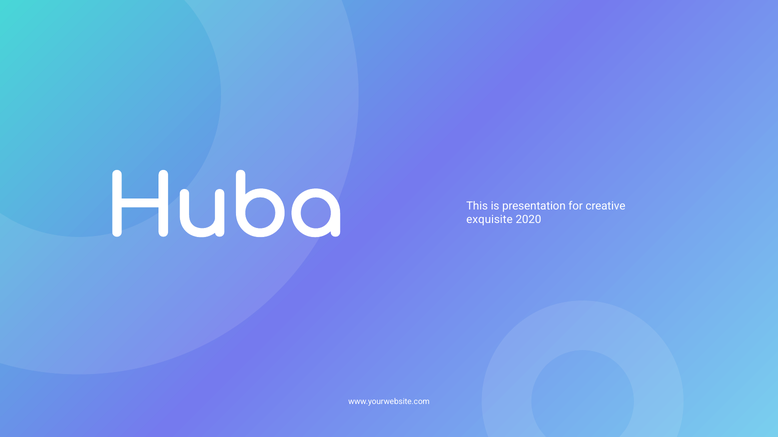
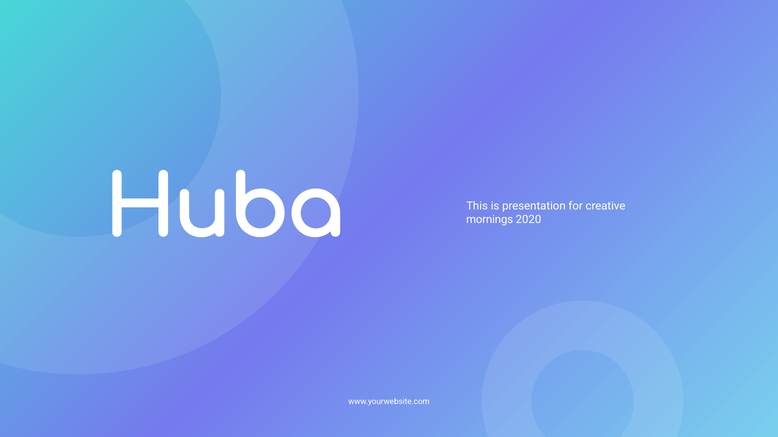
exquisite: exquisite -> mornings (490, 220)
